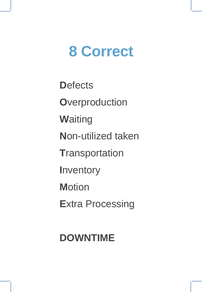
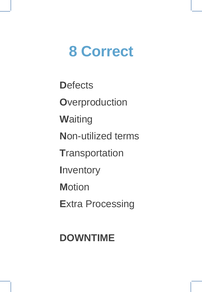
taken: taken -> terms (127, 136)
